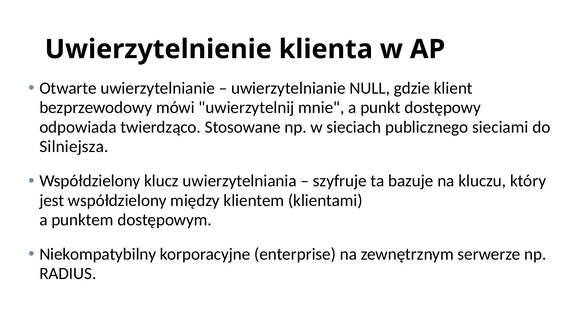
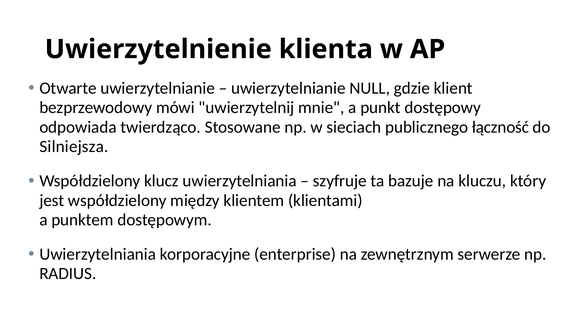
sieciami: sieciami -> łączność (500, 127)
Niekompatybilny: Niekompatybilny -> Uwierzytelniania (98, 254)
